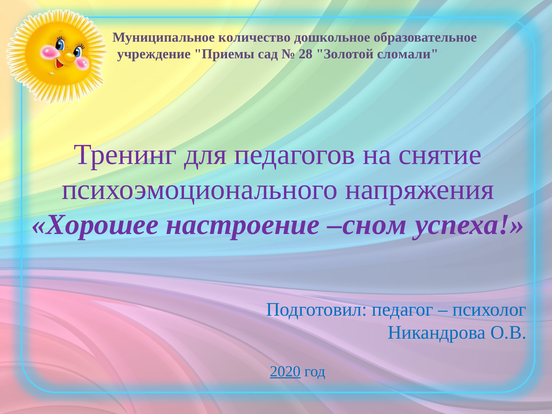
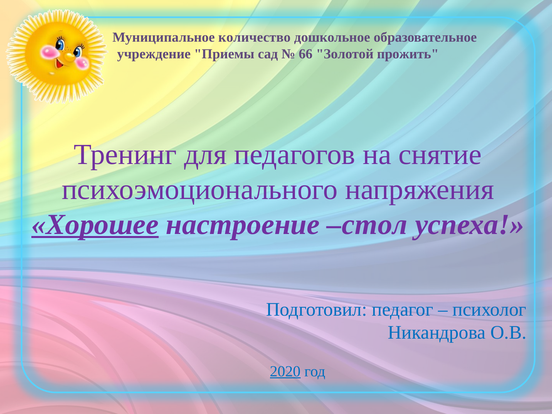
28: 28 -> 66 (306, 54)
сломали: сломали -> прожить (408, 54)
Хорошее underline: none -> present (95, 224)
сном: сном -> стол (367, 224)
